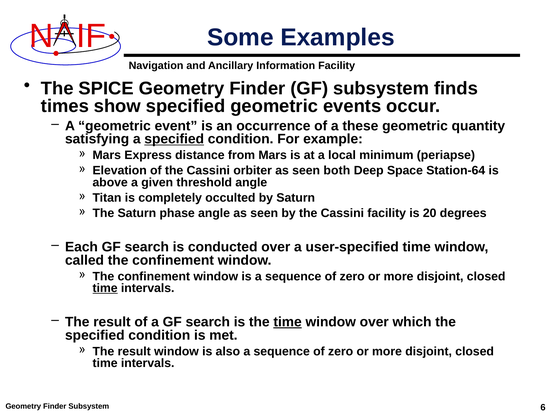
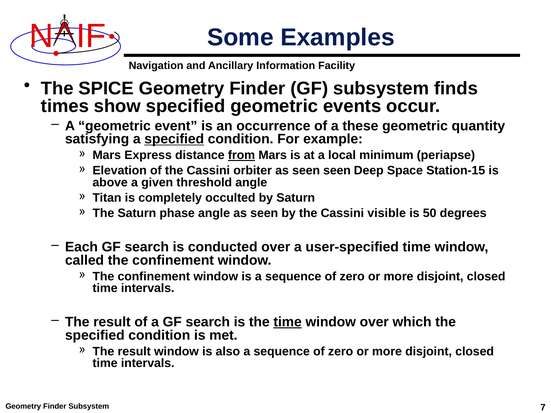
from underline: none -> present (242, 155)
seen both: both -> seen (337, 171)
Station-64: Station-64 -> Station-15 (456, 171)
Cassini facility: facility -> visible (387, 213)
20: 20 -> 50 (430, 213)
time underline: present -> none (105, 288)
6: 6 -> 7 (543, 408)
